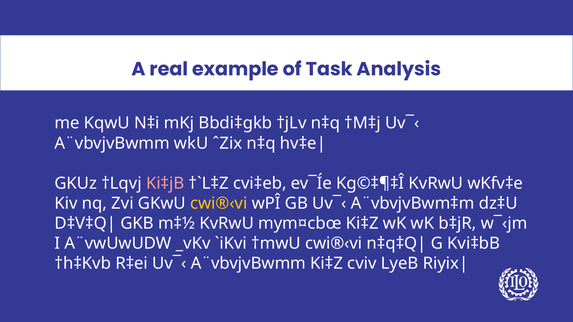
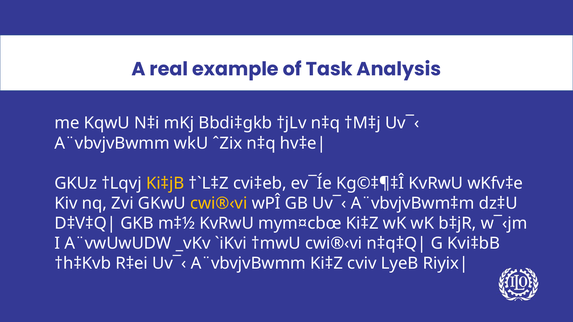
Ki‡jB colour: pink -> yellow (165, 183)
